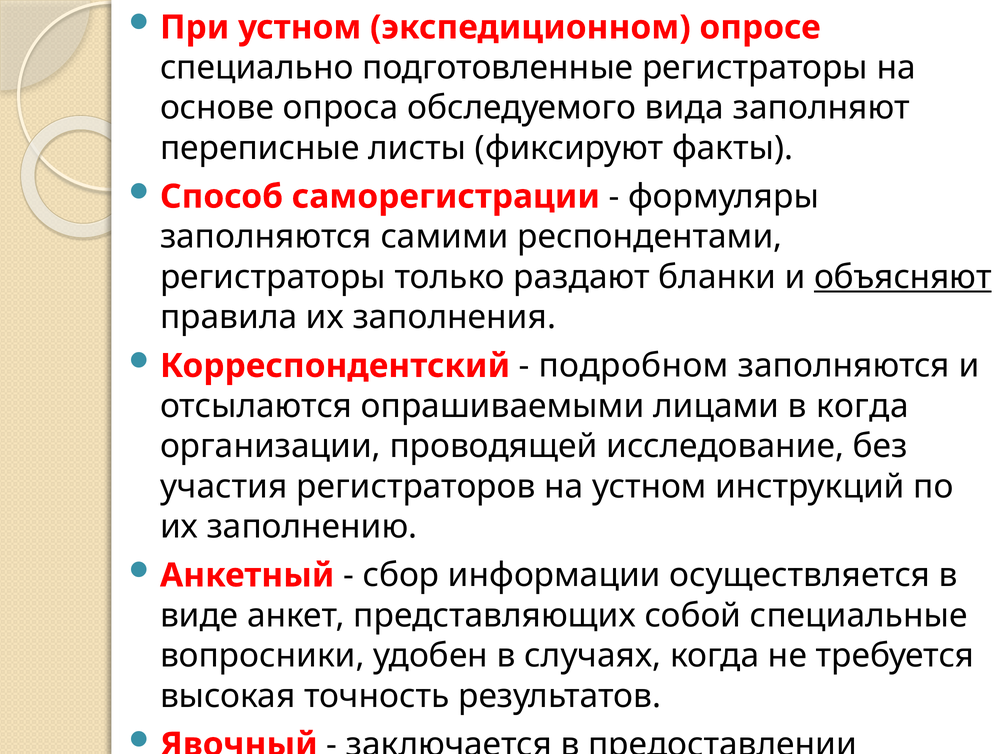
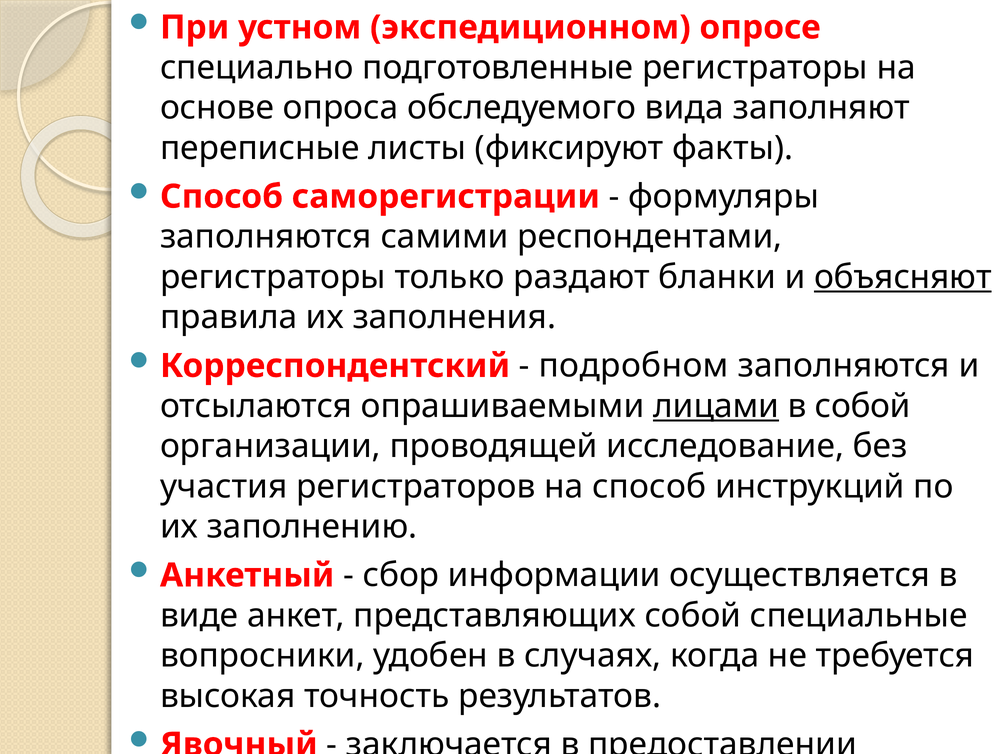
лицами underline: none -> present (716, 406)
в когда: когда -> собой (863, 406)
на устном: устном -> способ (649, 486)
